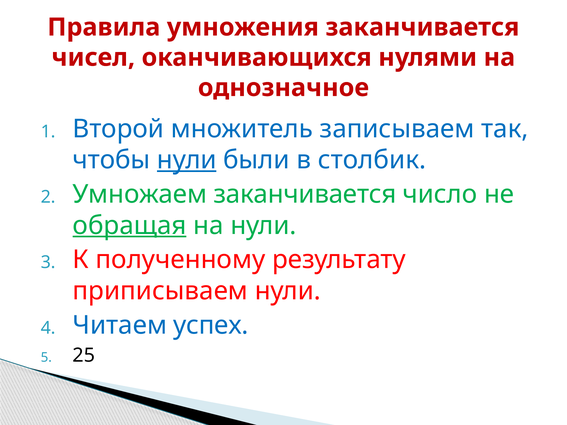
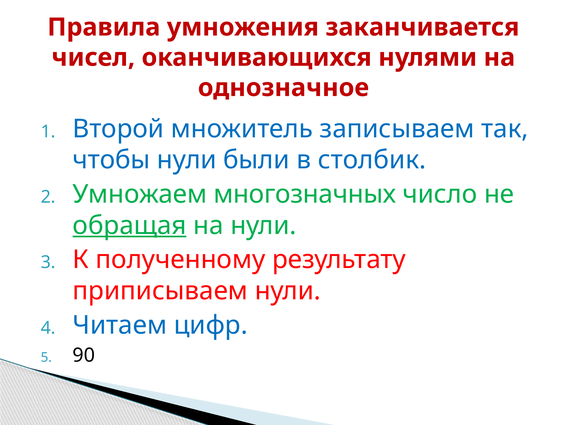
нули underline: present -> none (187, 160)
Умножаем заканчивается: заканчивается -> многозначных (305, 194)
успех: успех -> цифр (211, 325)
25: 25 -> 90 (84, 356)
